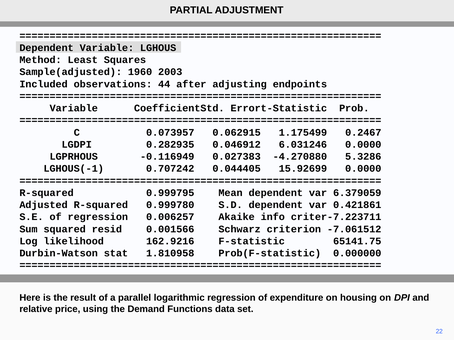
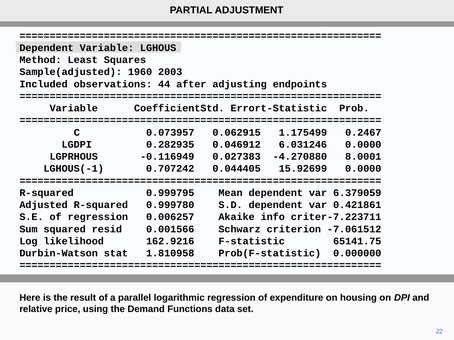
5.3286: 5.3286 -> 8.0001 (363, 157)
